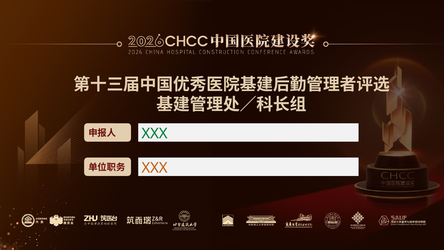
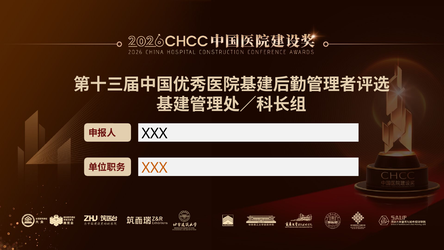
XXX colour: green -> black (155, 133)
